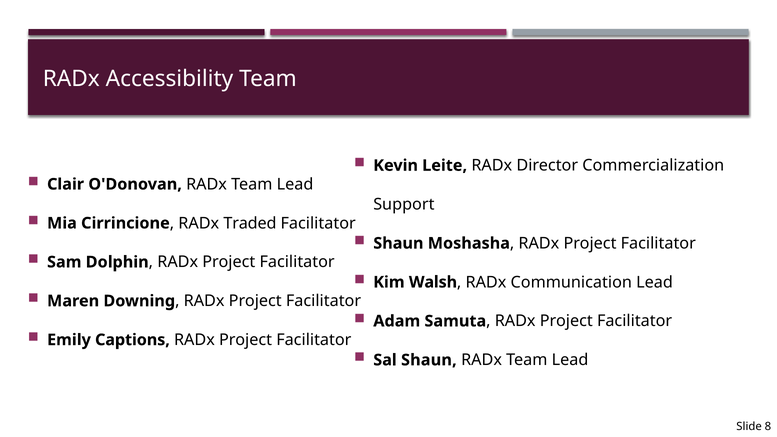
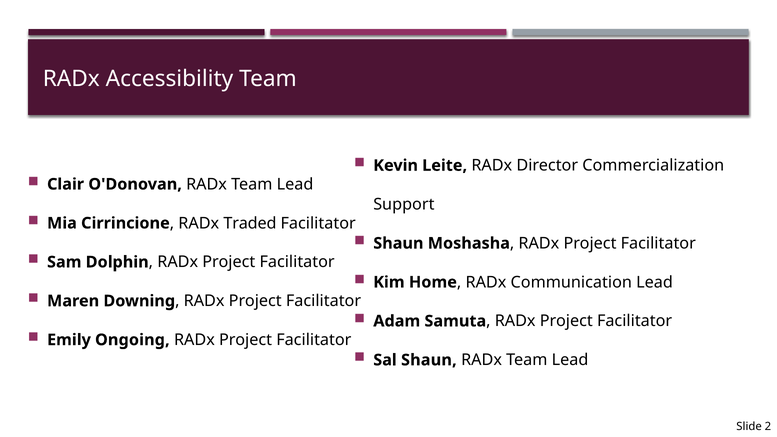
Walsh: Walsh -> Home (433, 282)
Captions: Captions -> Ongoing (132, 340)
8: 8 -> 2 (768, 426)
